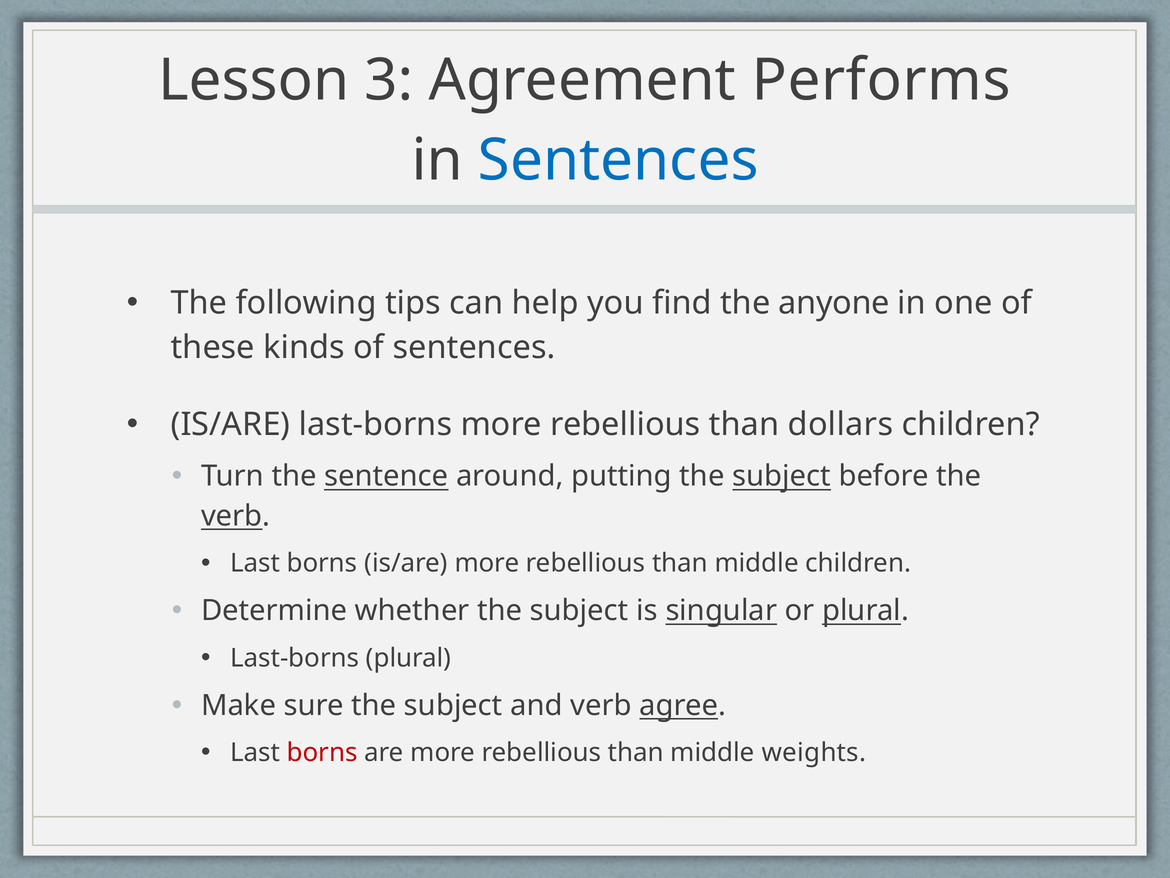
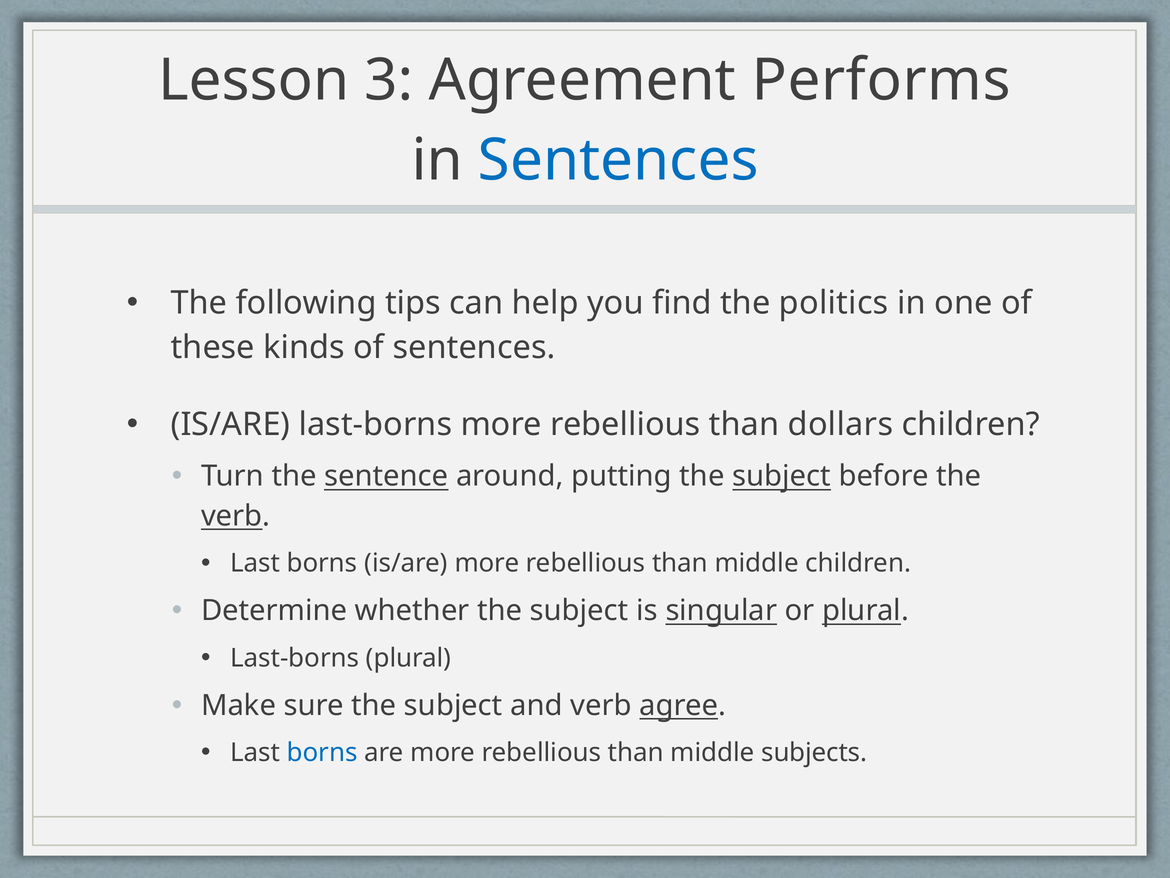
anyone: anyone -> politics (834, 303)
borns colour: red -> blue (322, 752)
weights: weights -> subjects (814, 752)
